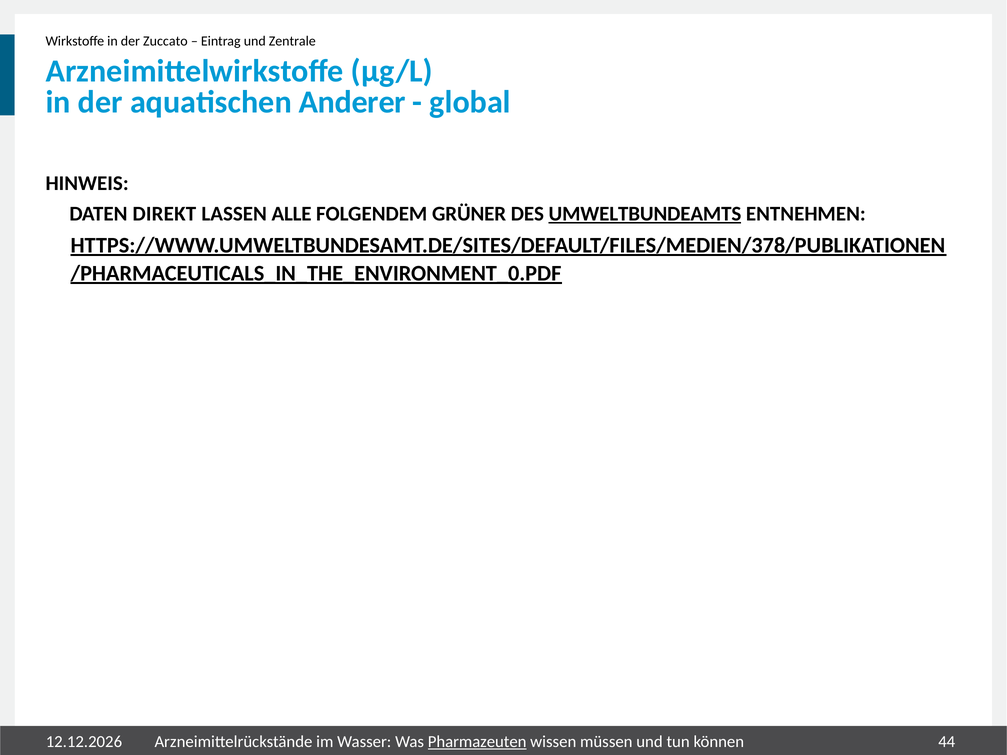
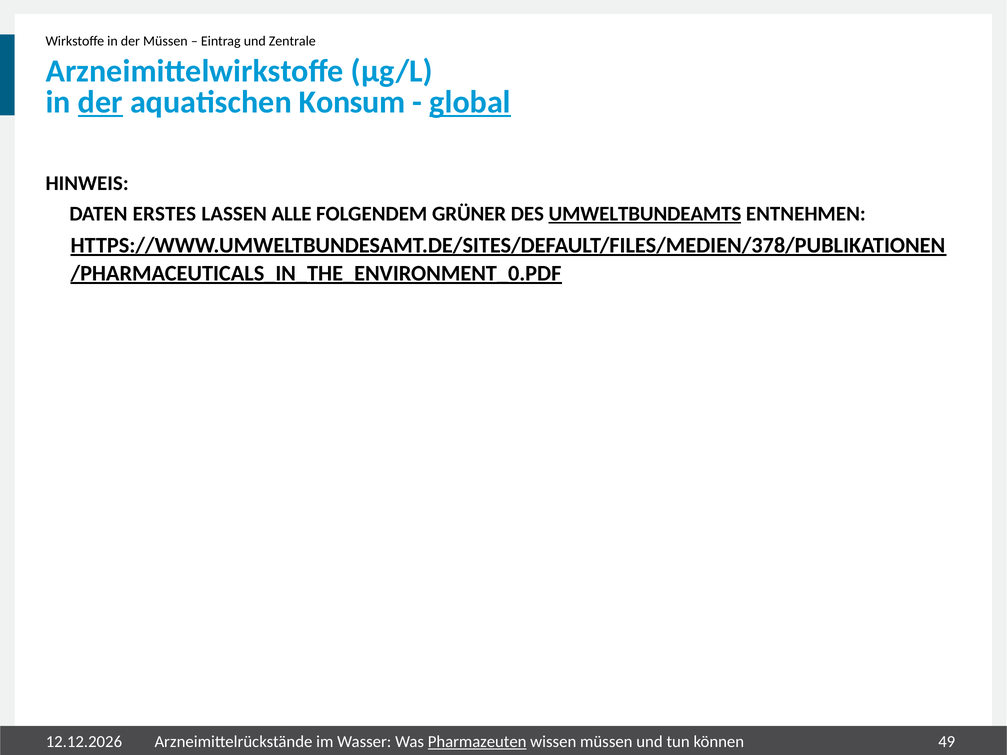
der Zuccato: Zuccato -> Müssen (165, 41)
der underline: none -> present (100, 102)
Anderer: Anderer -> Konsum (352, 102)
global underline: none -> present (470, 102)
DIREKT: DIREKT -> ERSTES (164, 214)
44: 44 -> 49 (947, 742)
